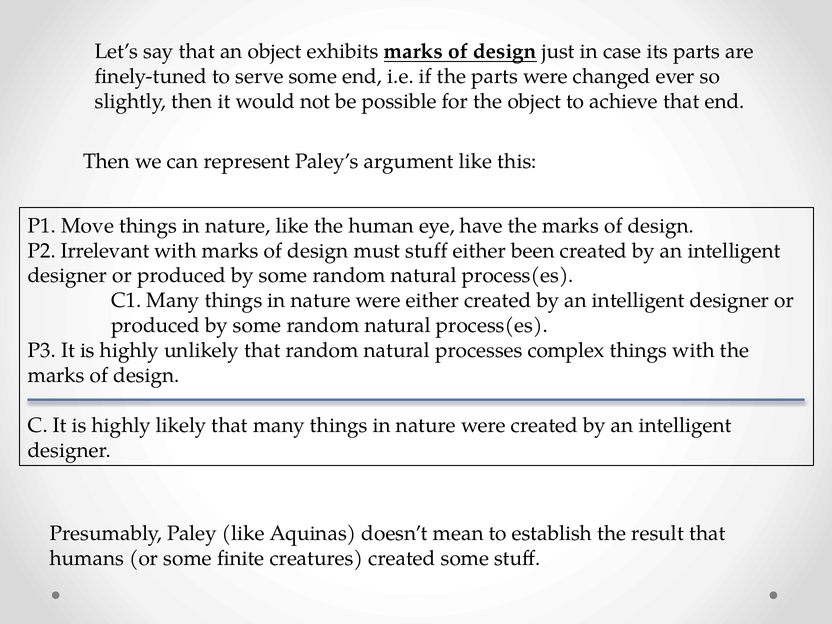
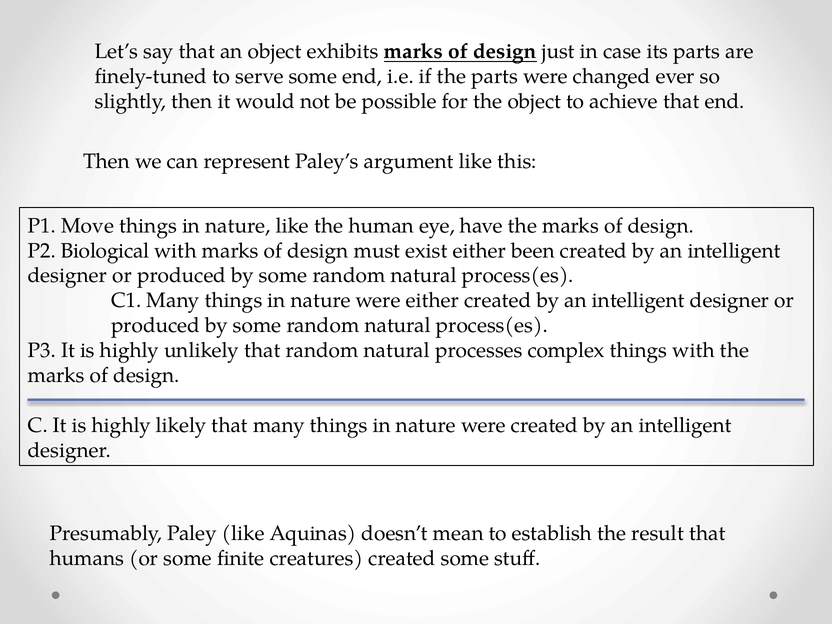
Irrelevant: Irrelevant -> Biological (105, 251)
must stuff: stuff -> exist (426, 251)
